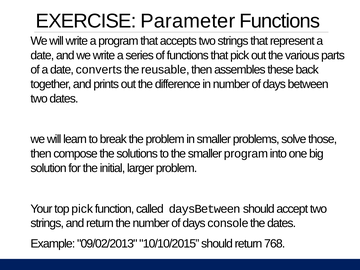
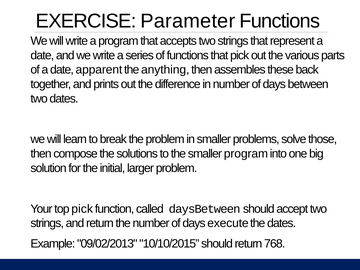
converts: converts -> apparent (99, 70)
reusable: reusable -> anything (165, 70)
console: console -> execute (228, 223)
